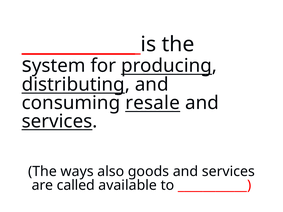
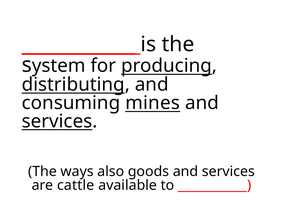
resale: resale -> mines (153, 103)
called: called -> cattle (76, 185)
